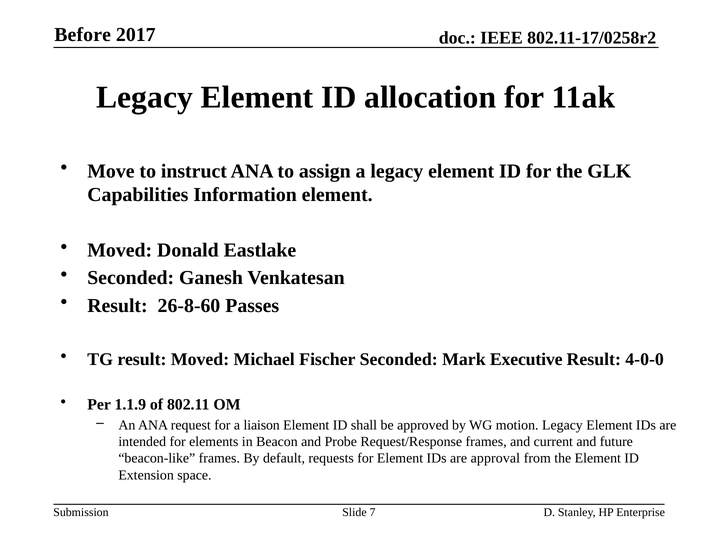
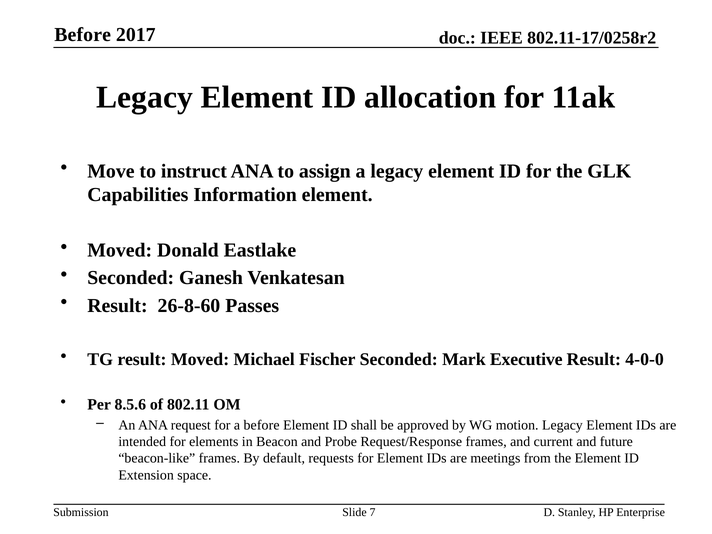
1.1.9: 1.1.9 -> 8.5.6 (130, 405)
a liaison: liaison -> before (262, 425)
approval: approval -> meetings (495, 458)
